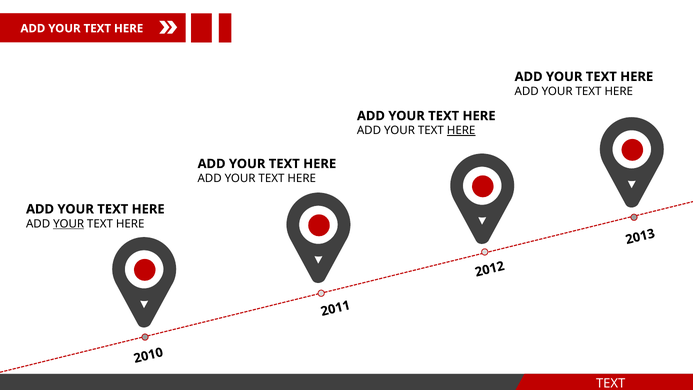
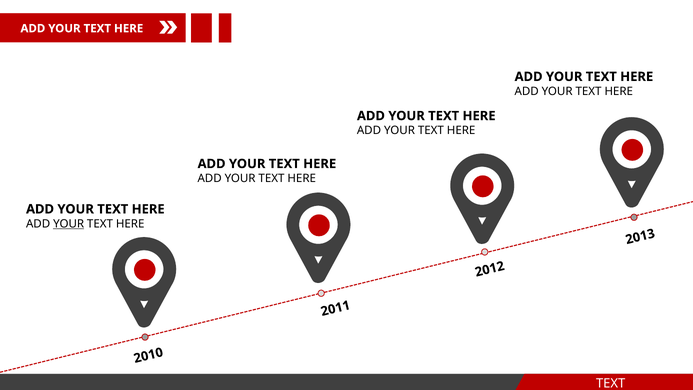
HERE underline: present -> none (461, 130)
